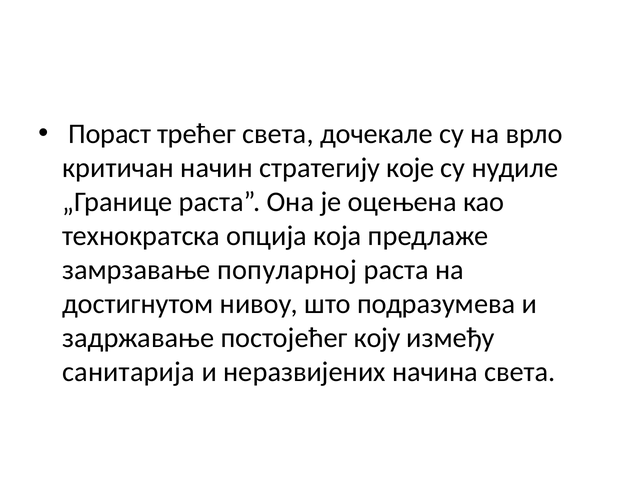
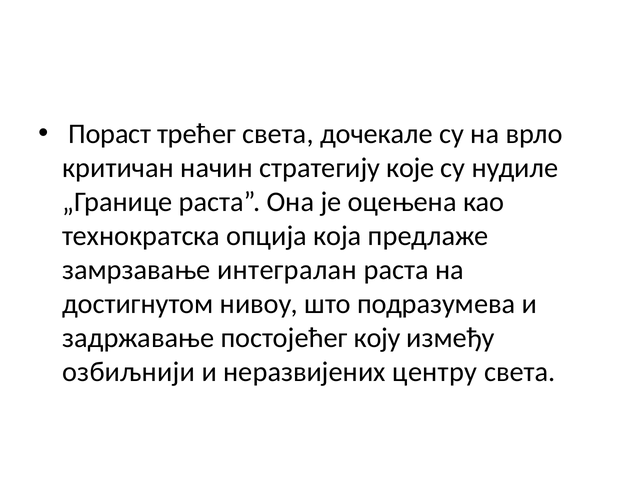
популарној: популарној -> интегралан (287, 270)
санитарија: санитарија -> озбиљнији (129, 372)
начина: начина -> центру (435, 372)
